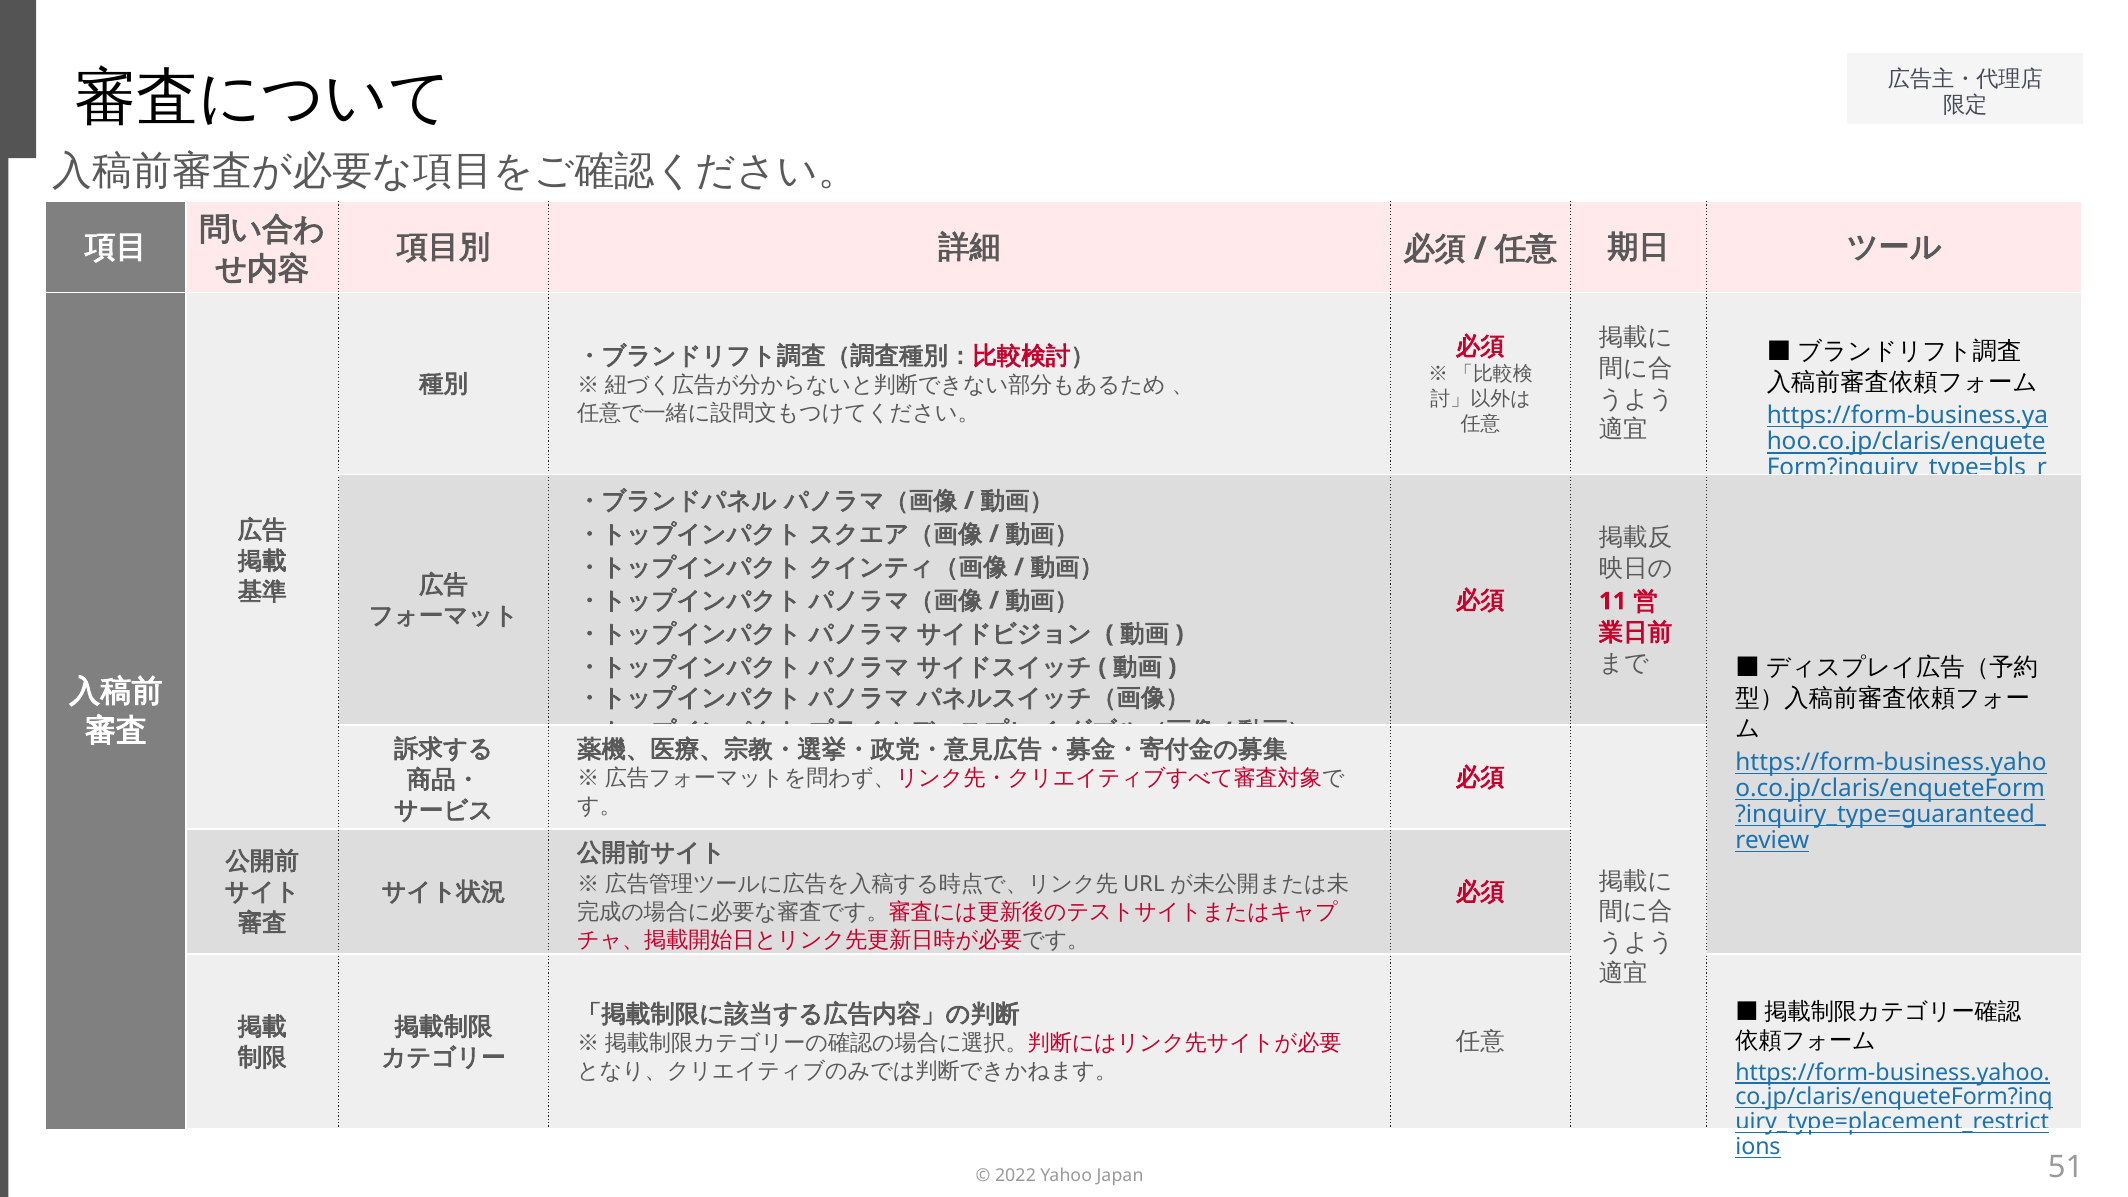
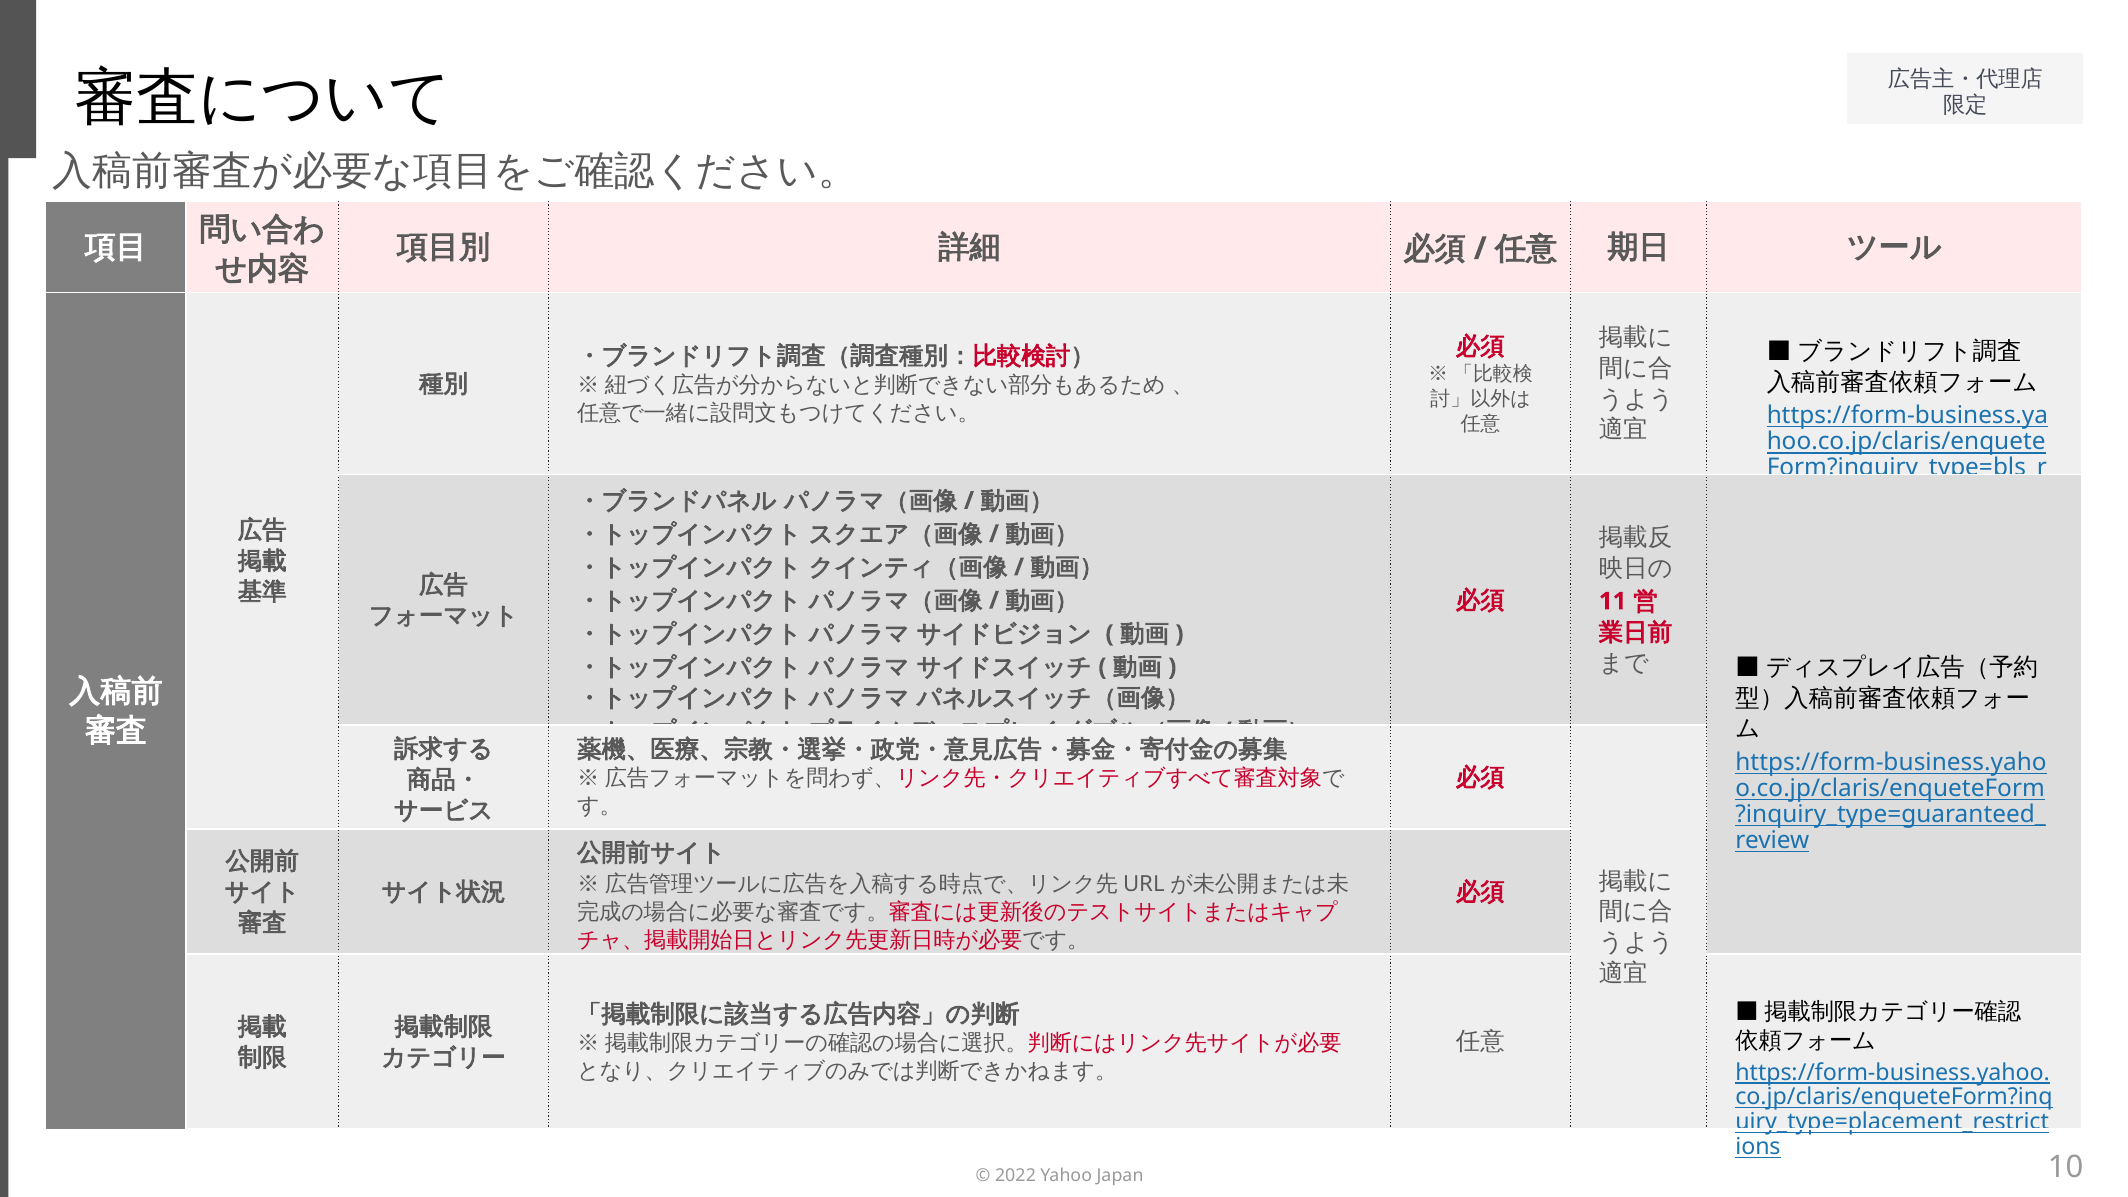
51: 51 -> 10 (2066, 1168)
